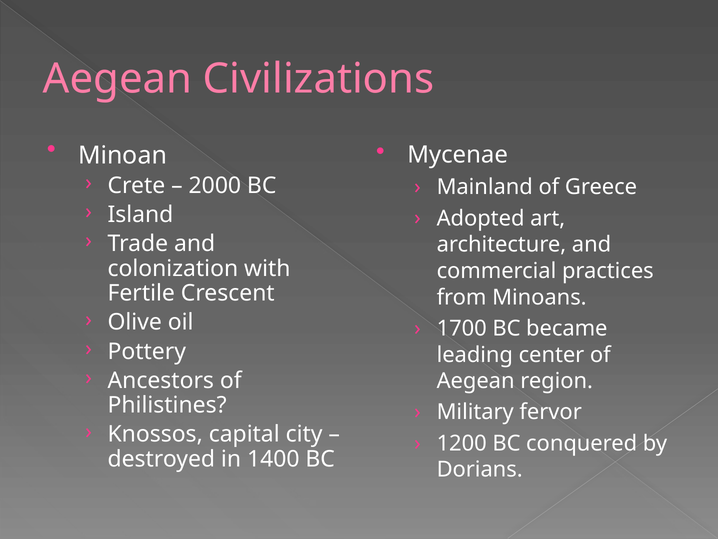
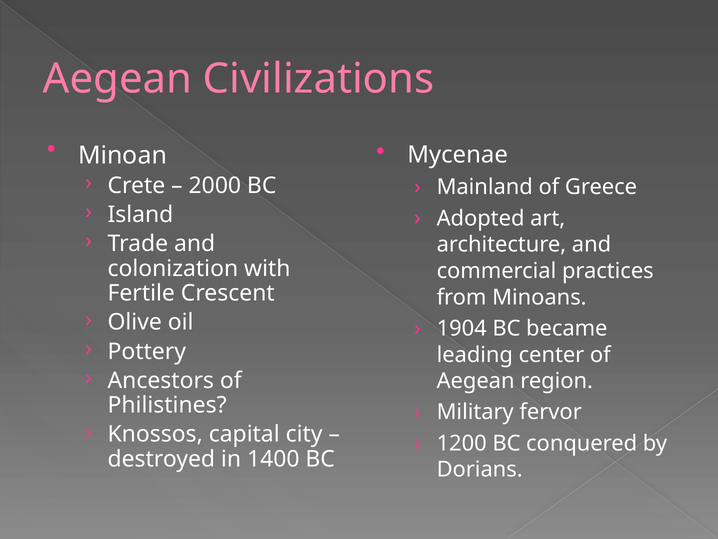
1700: 1700 -> 1904 (462, 328)
